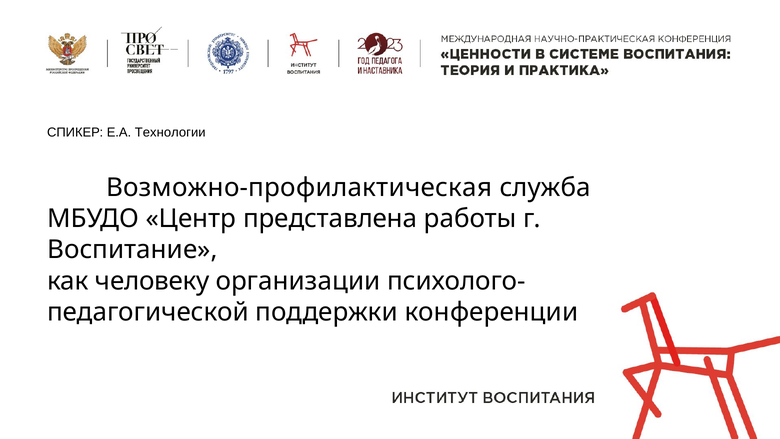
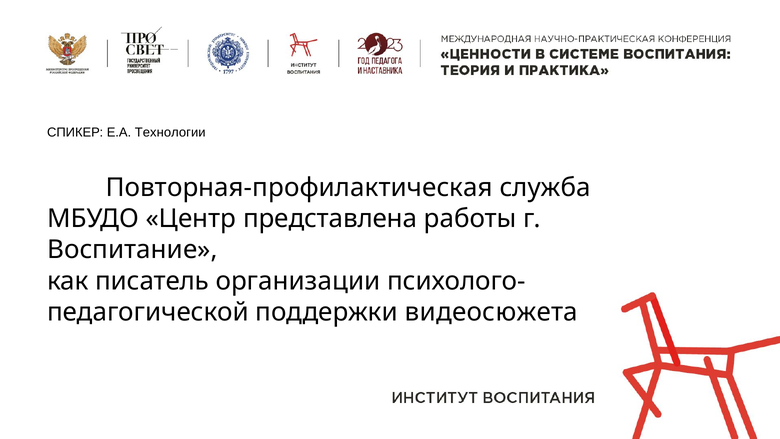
Возможно-профилактическая: Возможно-профилактическая -> Повторная-профилактическая (299, 187)
человеку: человеку -> писатель (152, 281)
конференции: конференции -> видеосюжета (491, 312)
